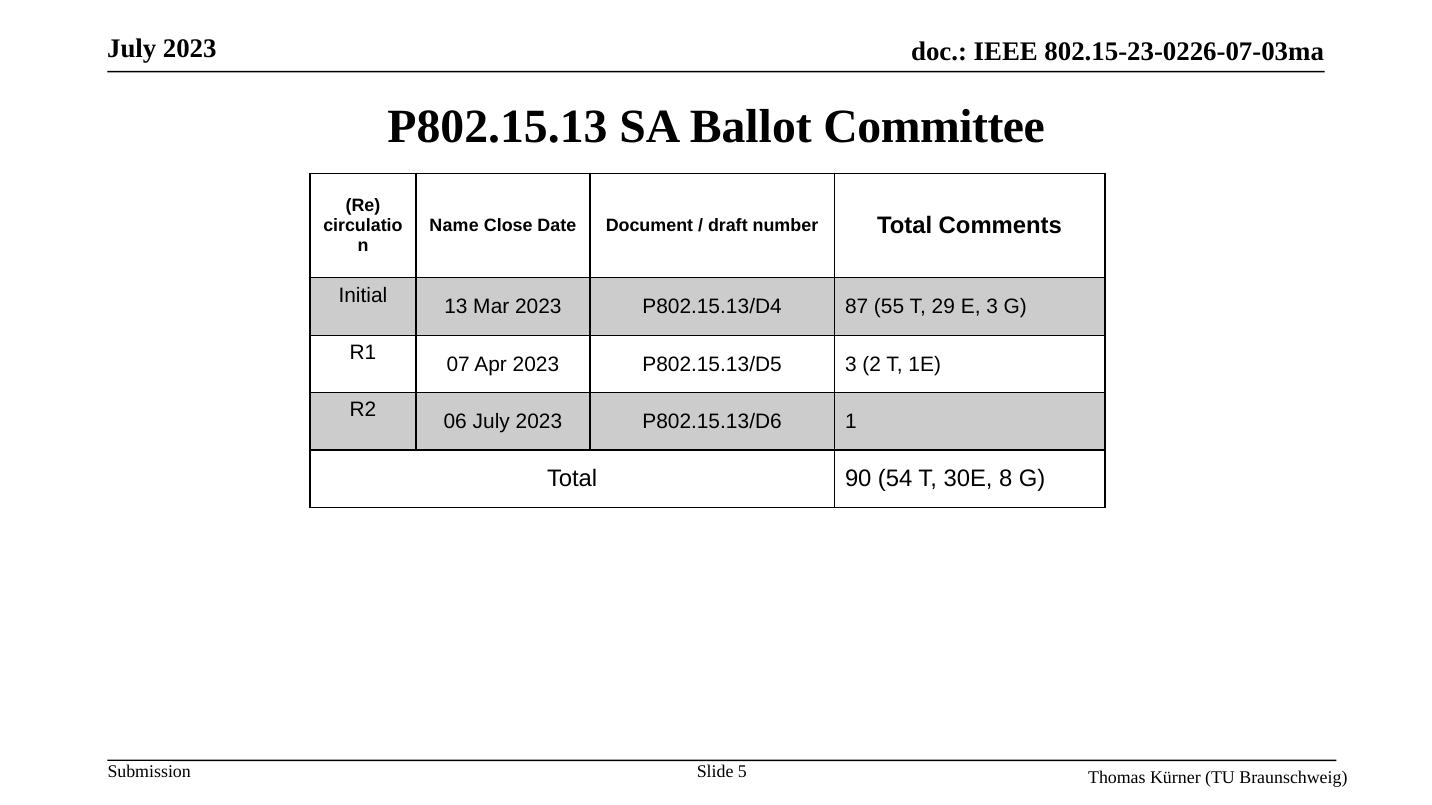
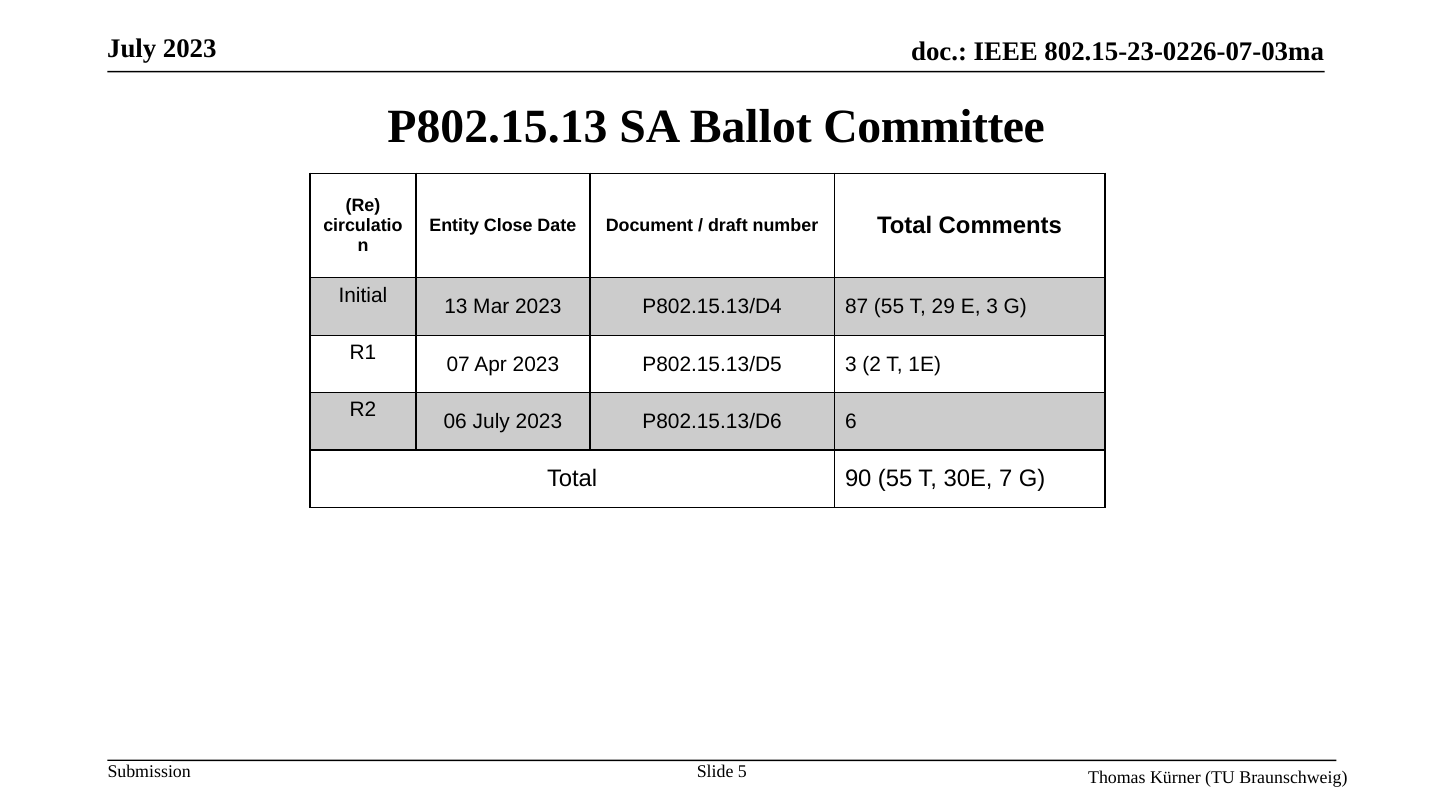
Name: Name -> Entity (454, 226)
1: 1 -> 6 (851, 422)
90 54: 54 -> 55 (895, 479)
8: 8 -> 7 (1006, 479)
